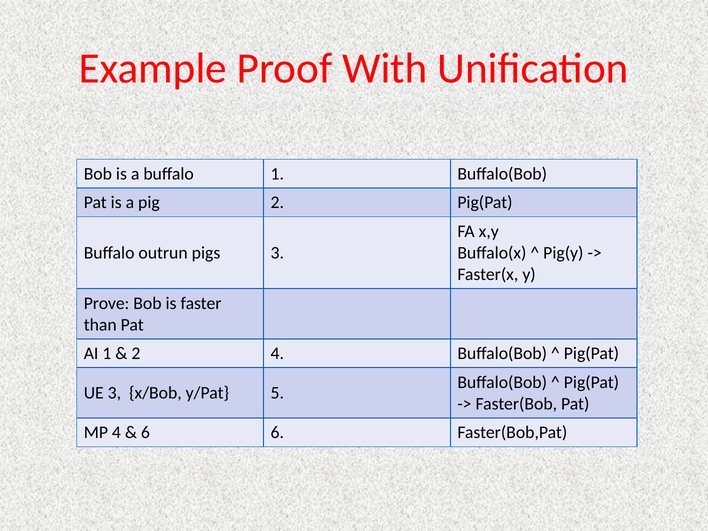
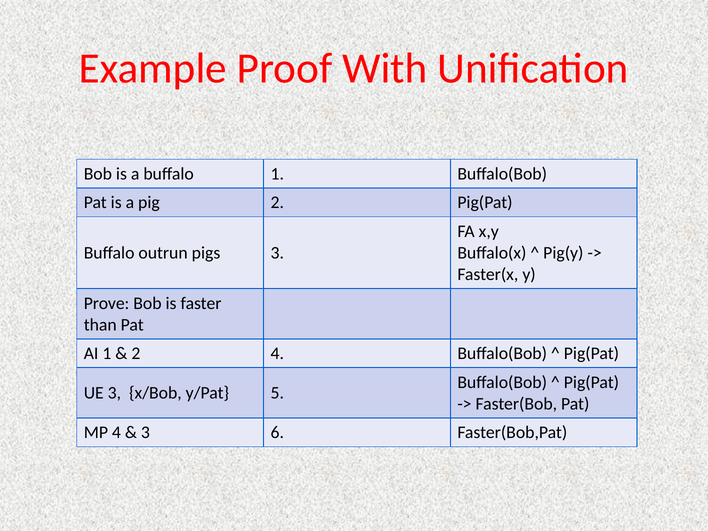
6: 6 -> 3 (145, 433)
